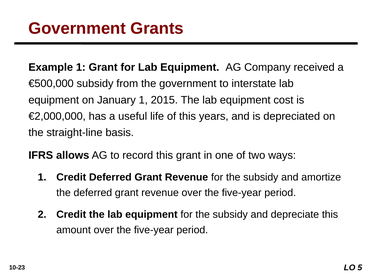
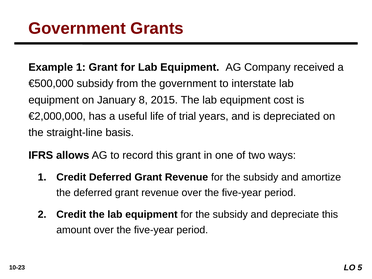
January 1: 1 -> 8 (143, 100)
of this: this -> trial (188, 116)
